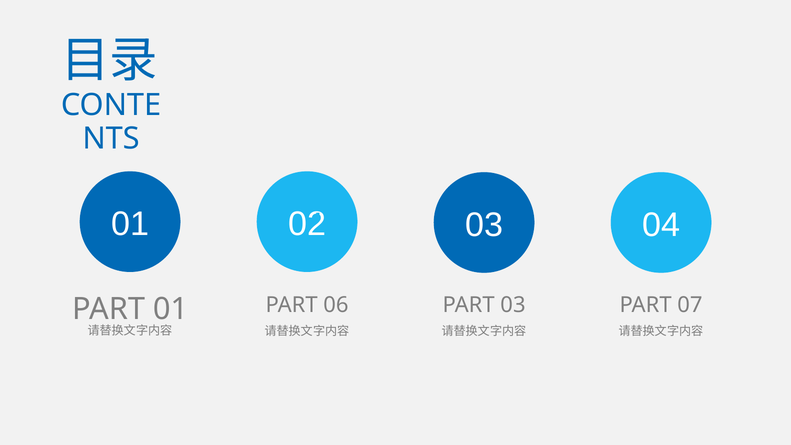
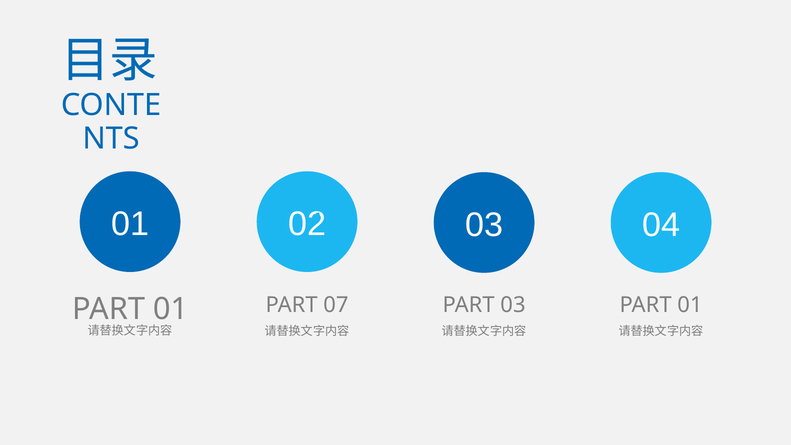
06: 06 -> 07 (336, 305)
07: 07 -> 01 (690, 305)
